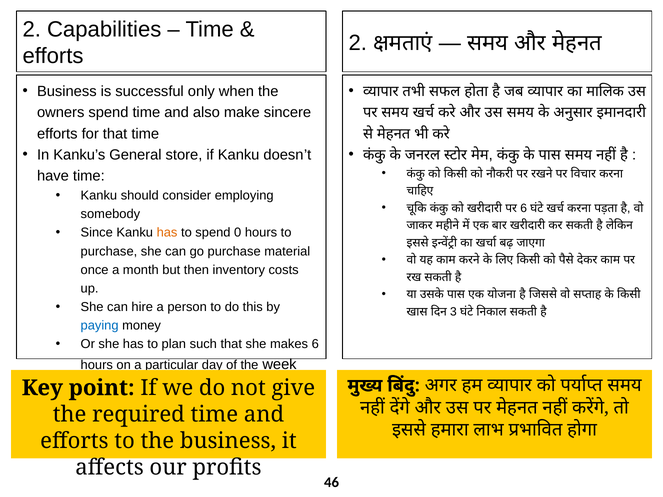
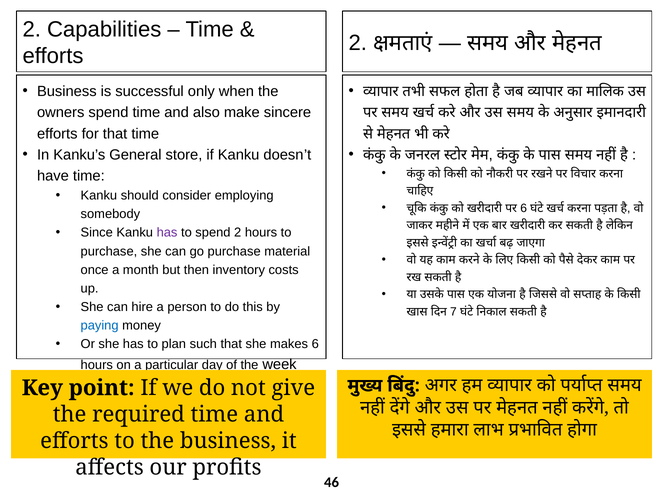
has colour: orange -> purple (167, 233)
spend 0: 0 -> 2 (238, 233)
3: 3 -> 7 (453, 312)
